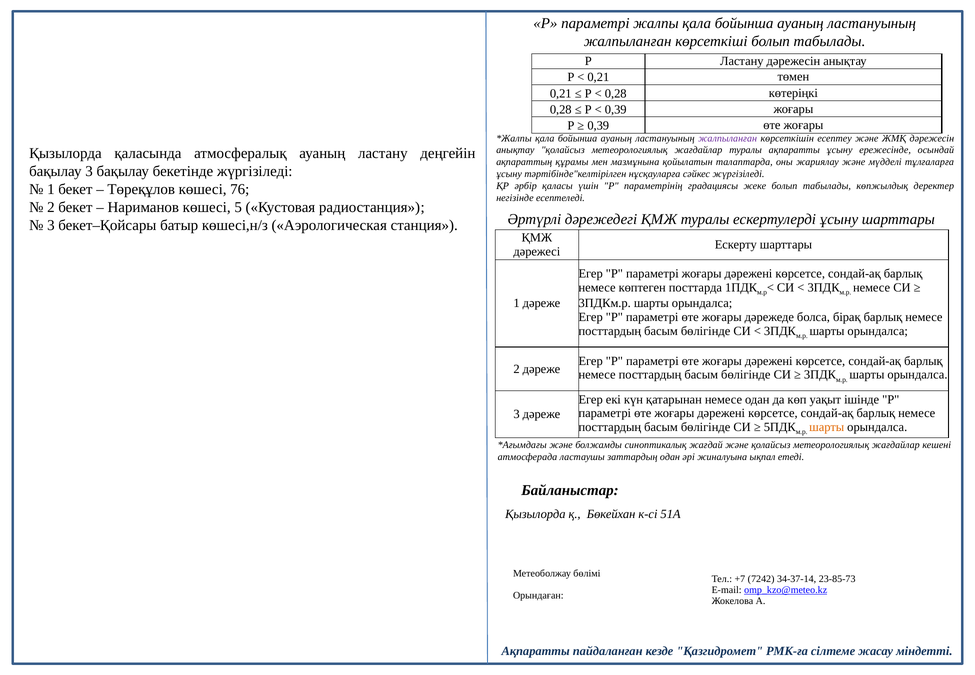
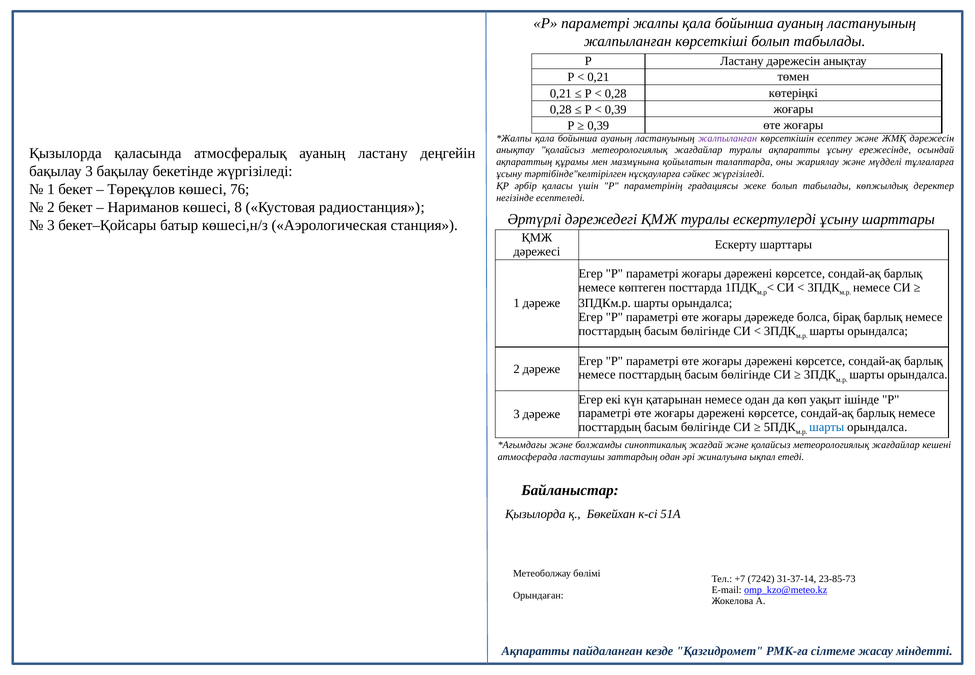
5: 5 -> 8 (238, 207)
шарты colour: orange -> blue (827, 427)
34-37-14: 34-37-14 -> 31-37-14 (797, 579)
